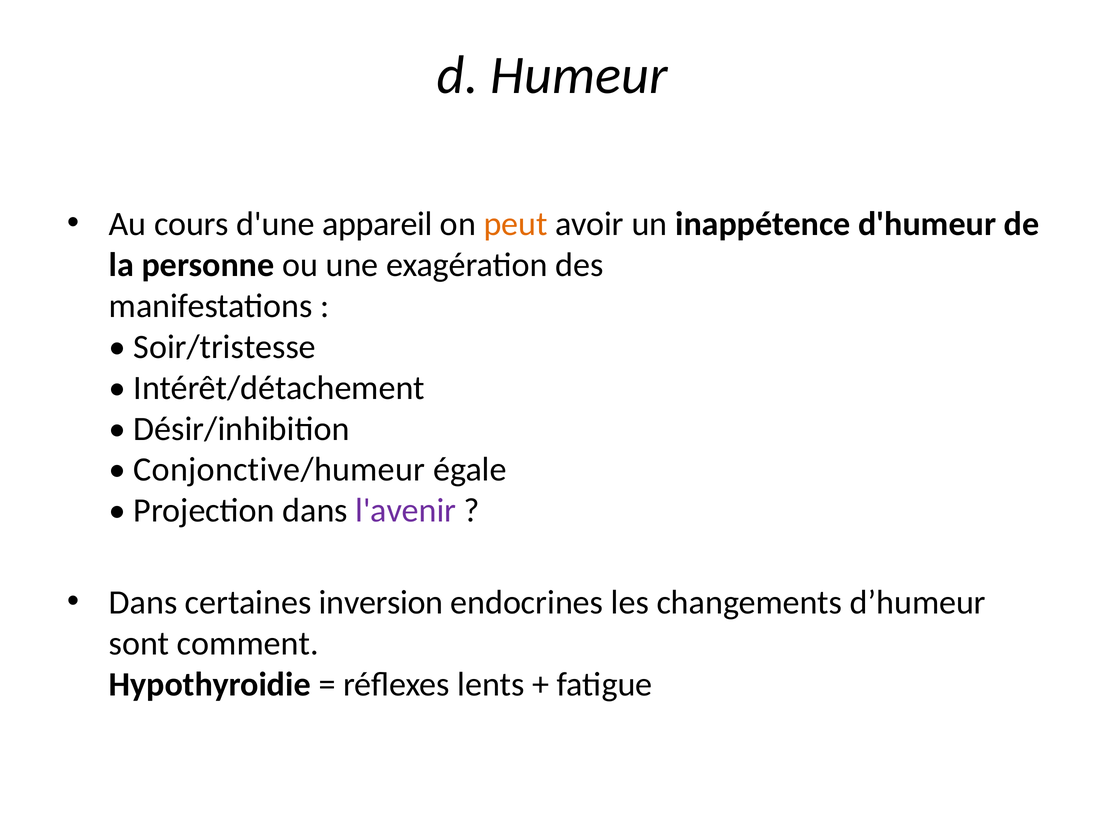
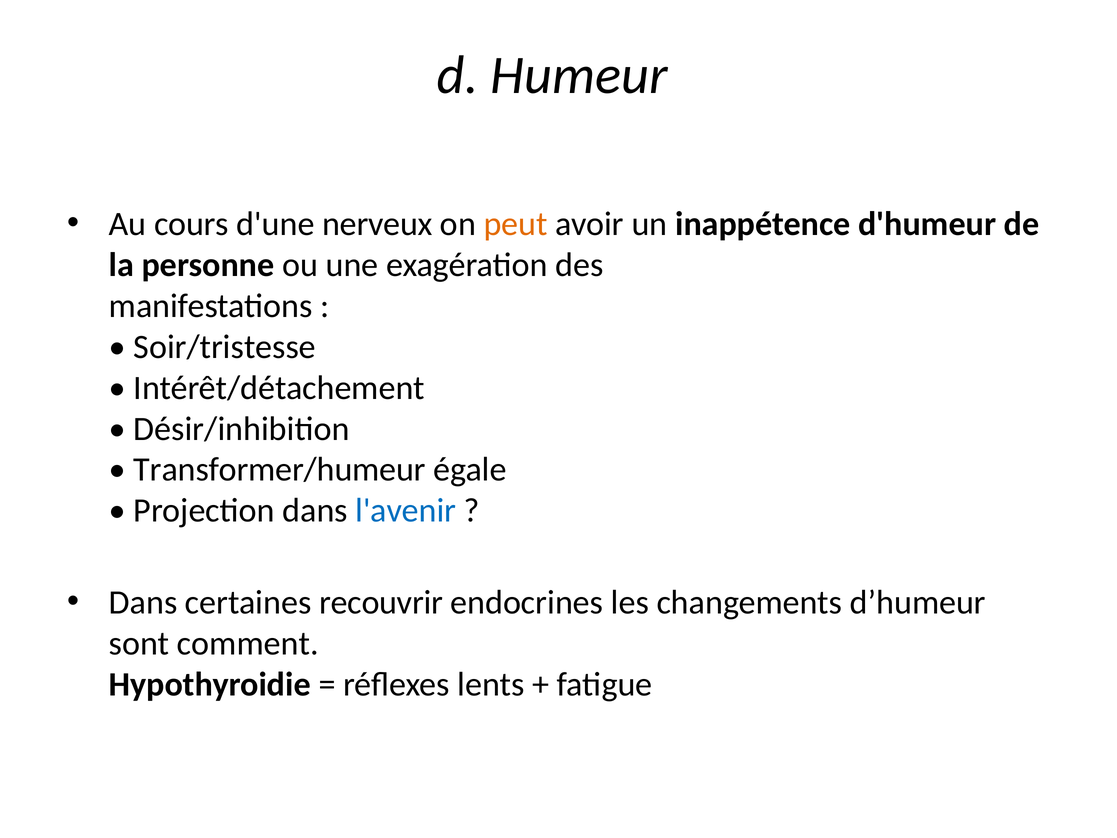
appareil: appareil -> nerveux (377, 224)
Conjonctive/humeur: Conjonctive/humeur -> Transformer/humeur (280, 470)
l'avenir colour: purple -> blue (406, 511)
inversion: inversion -> recouvrir (381, 602)
